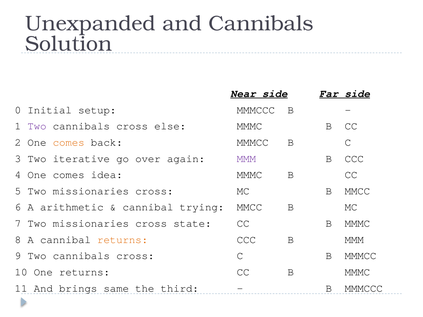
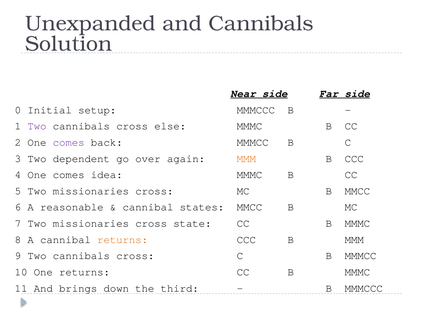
comes colour: orange -> purple (69, 142)
iterative: iterative -> dependent (81, 159)
MMM colour: purple -> orange (246, 159)
arithmetic: arithmetic -> reasonable (72, 207)
trying: trying -> states (202, 207)
same: same -> down (116, 288)
